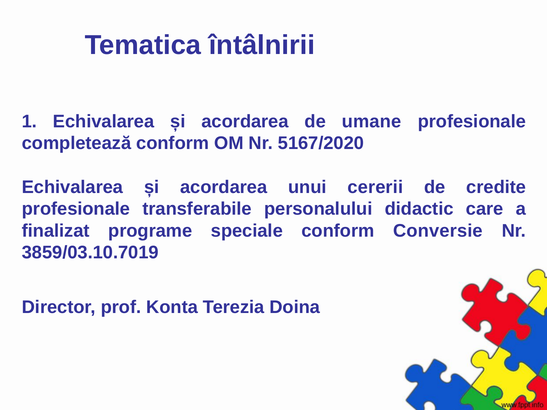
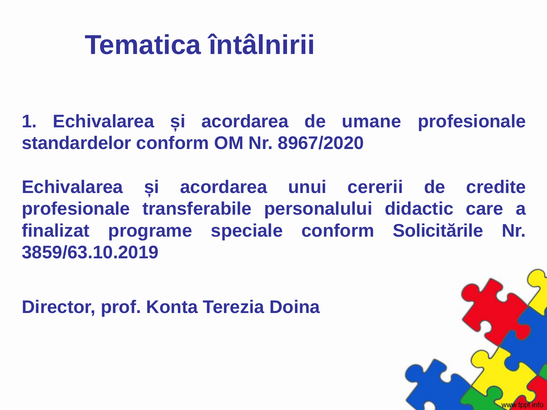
completează: completează -> standardelor (77, 143)
5167/2020: 5167/2020 -> 8967/2020 (321, 143)
Conversie: Conversie -> Solicitările (438, 231)
3859/03.10.7019: 3859/03.10.7019 -> 3859/63.10.2019 (90, 253)
